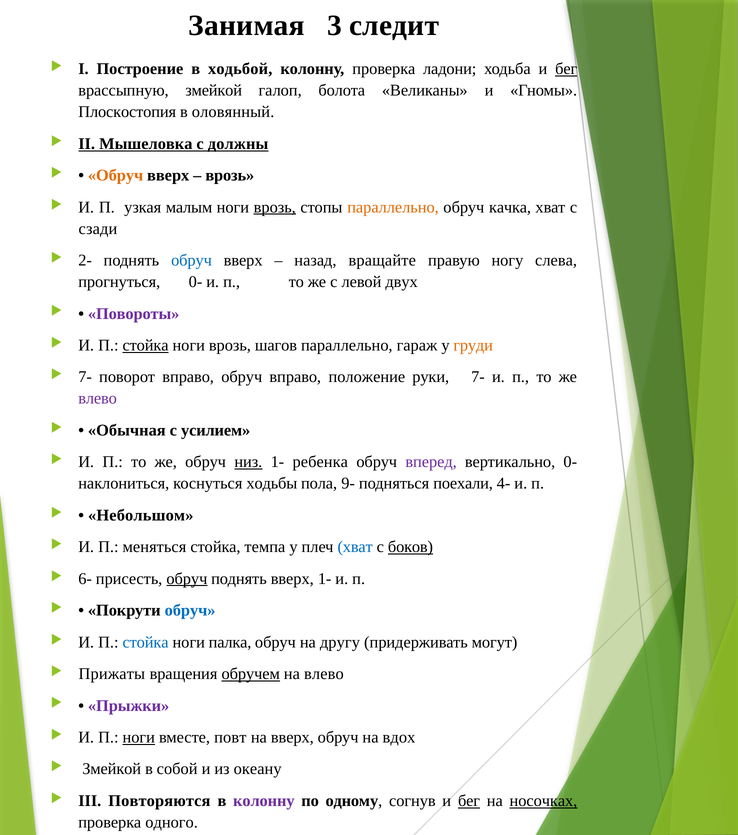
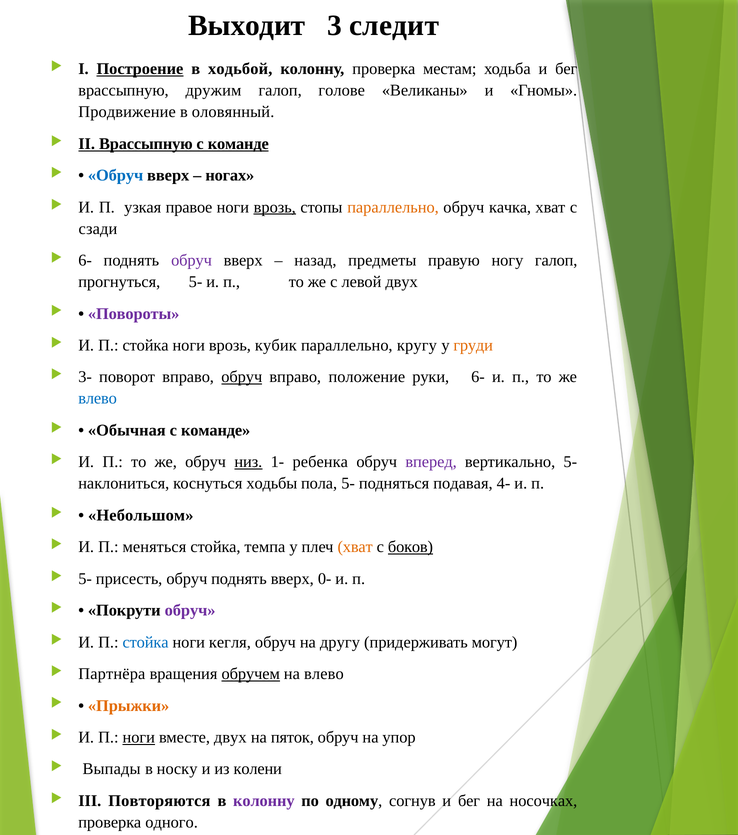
Занимая: Занимая -> Выходит (247, 26)
Построение underline: none -> present (140, 69)
ладони: ладони -> местам (450, 69)
бег underline: present -> none (566, 69)
врассыпную змейкой: змейкой -> дружим (213, 91)
болота: болота -> голове (342, 91)
Плоскостопия: Плоскостопия -> Продвижение (127, 112)
II Мышеловка: Мышеловка -> Врассыпную (146, 144)
должны: должны -> команде (238, 144)
Обруч colour: orange -> blue (116, 176)
врозь: врозь -> ногах (230, 176)
малым: малым -> правое (189, 207)
2-: 2- -> 6- (85, 261)
обруч colour: blue -> purple (192, 261)
вращайте: вращайте -> предметы (382, 261)
ногу слева: слева -> галоп (556, 261)
прогнуться 0-: 0- -> 5- (195, 282)
стойка underline: present -> none (146, 346)
шагов: шагов -> кубик (276, 346)
гараж: гараж -> кругу (417, 346)
7-: 7- -> 3- (85, 377)
обруч underline: none -> present (242, 377)
руки 7-: 7- -> 6- (478, 377)
влево colour: purple -> blue (98, 399)
усилием: усилием -> команде (216, 430)
вертикально 0-: 0- -> 5- (570, 462)
пола 9-: 9- -> 5- (348, 484)
поехали: поехали -> подавая (463, 484)
хват colour: blue -> orange (355, 547)
6-: 6- -> 5- (85, 579)
обруч underline: present -> none (187, 579)
вверх 1-: 1- -> 0- (325, 579)
обруч colour: blue -> purple (190, 611)
палка: палка -> кегля (230, 642)
Прижаты: Прижаты -> Партнёра (112, 674)
Прыжки colour: purple -> orange (129, 706)
вместе повт: повт -> двух (230, 738)
на вверх: вверх -> пяток (292, 738)
вдох: вдох -> упор (399, 738)
Змейкой: Змейкой -> Выпады (112, 769)
собой: собой -> носку (177, 769)
океану: океану -> колени (258, 769)
бег underline: present -> none (469, 801)
носочках underline: present -> none (543, 801)
